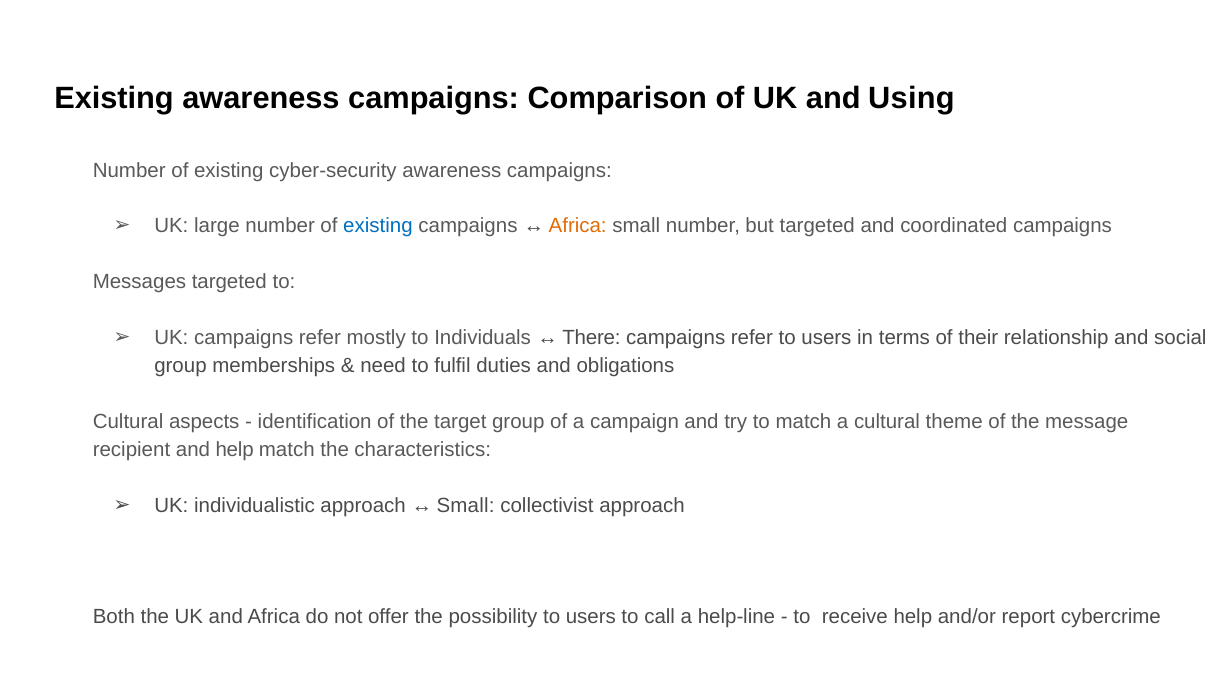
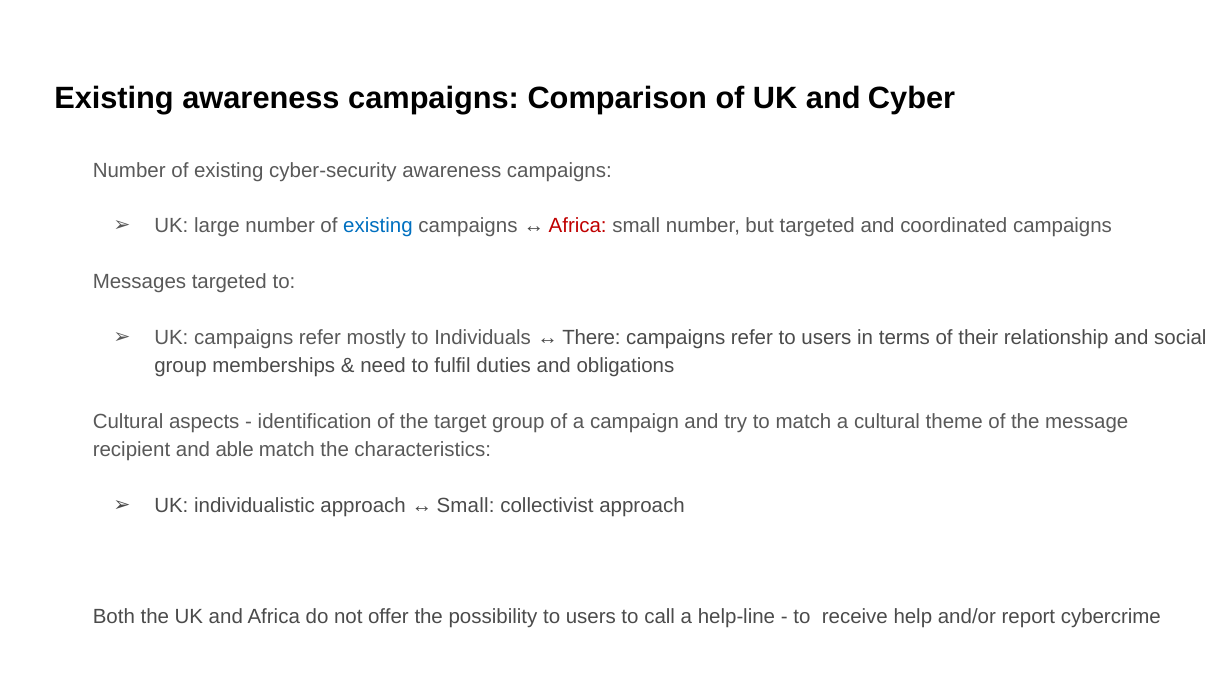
Using: Using -> Cyber (912, 98)
Africa colour: orange -> red (578, 226)
and help: help -> able (235, 449)
